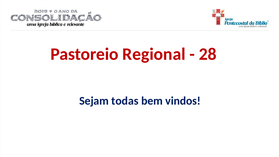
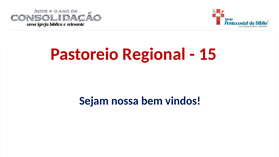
28: 28 -> 15 (208, 54)
todas: todas -> nossa (125, 101)
